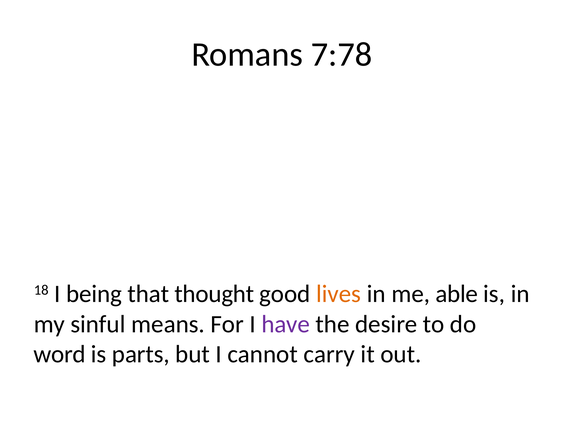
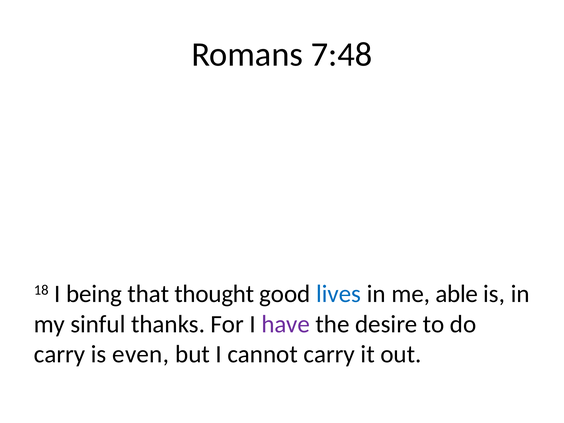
7:78: 7:78 -> 7:48 (342, 55)
lives colour: orange -> blue (339, 294)
means: means -> thanks (168, 324)
word: word -> carry (59, 354)
parts: parts -> even (141, 354)
